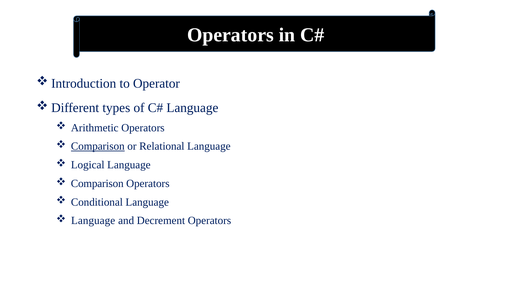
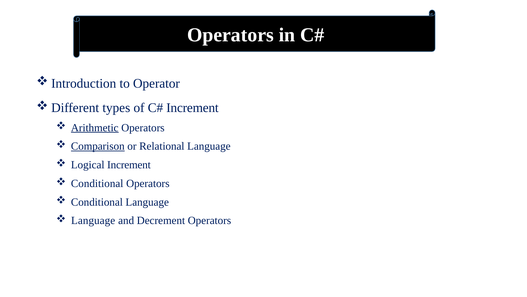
Language: Language -> Increment (192, 108)
Arithmetic underline: none -> present (95, 127)
Logical Language: Language -> Increment (129, 165)
Comparison: Comparison -> Conditional (97, 183)
